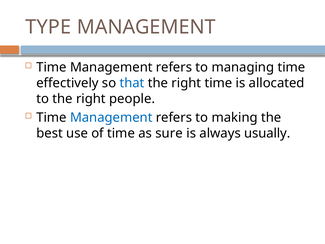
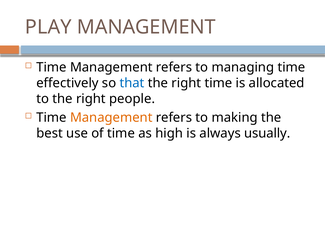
TYPE: TYPE -> PLAY (48, 27)
Management colour: blue -> orange (111, 118)
sure: sure -> high (169, 133)
